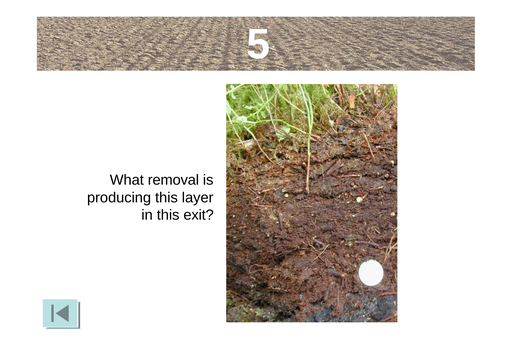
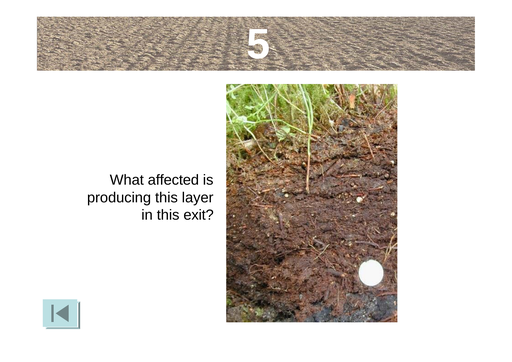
removal: removal -> affected (173, 180)
